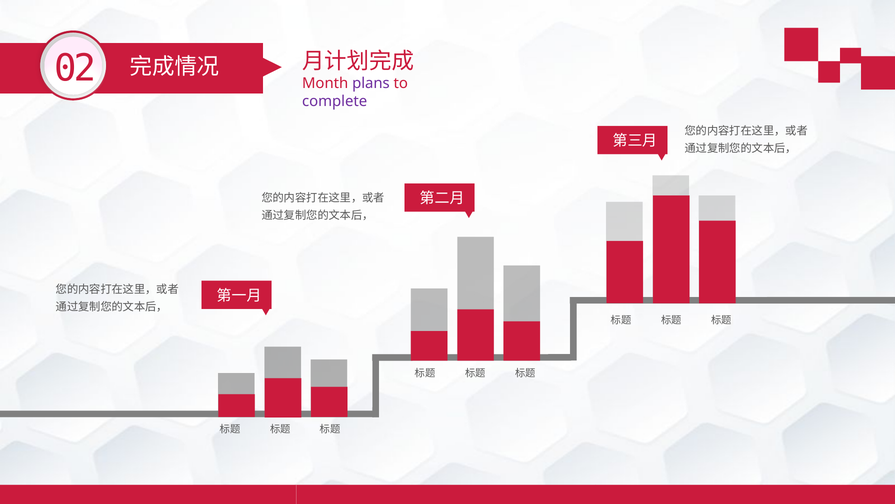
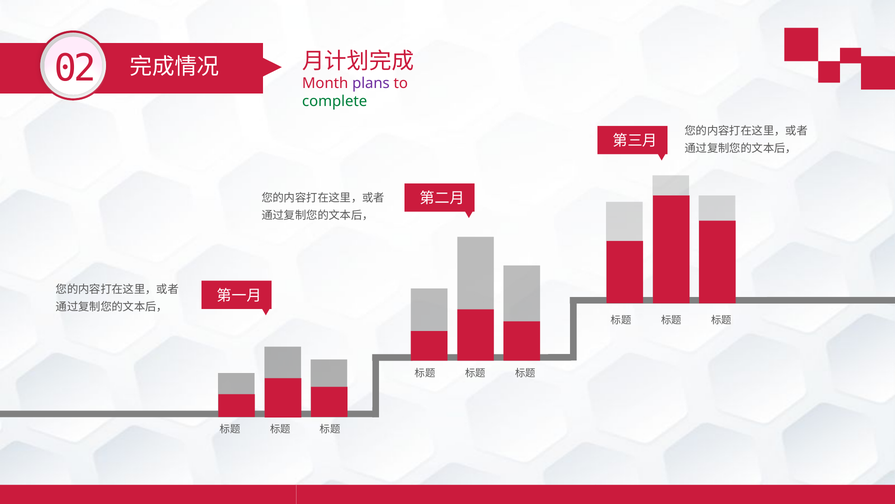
complete colour: purple -> green (335, 101)
